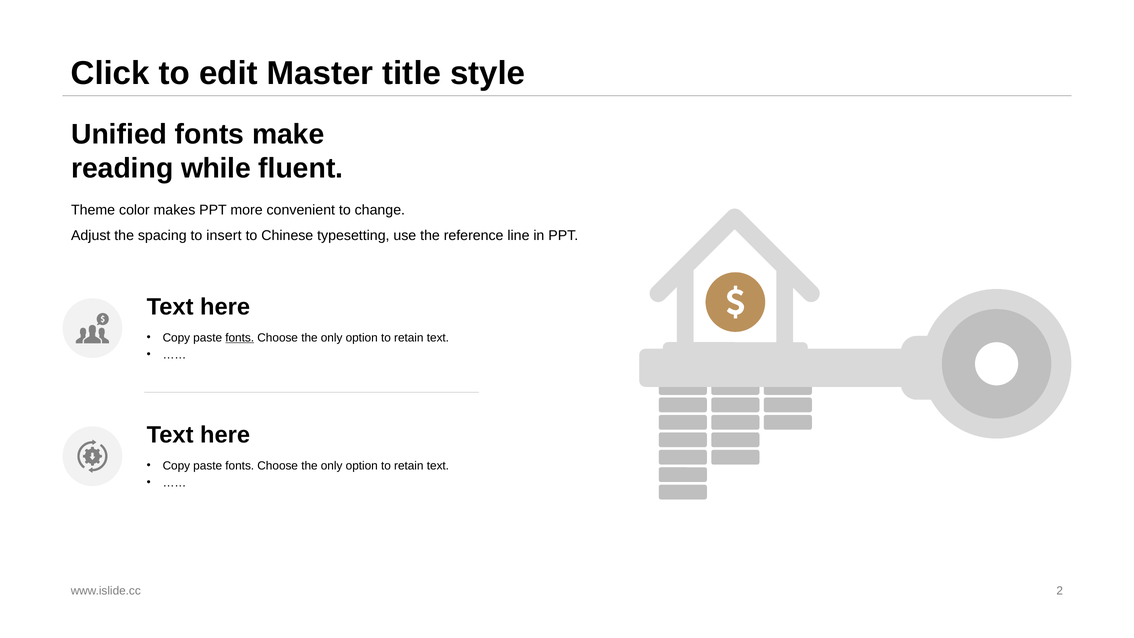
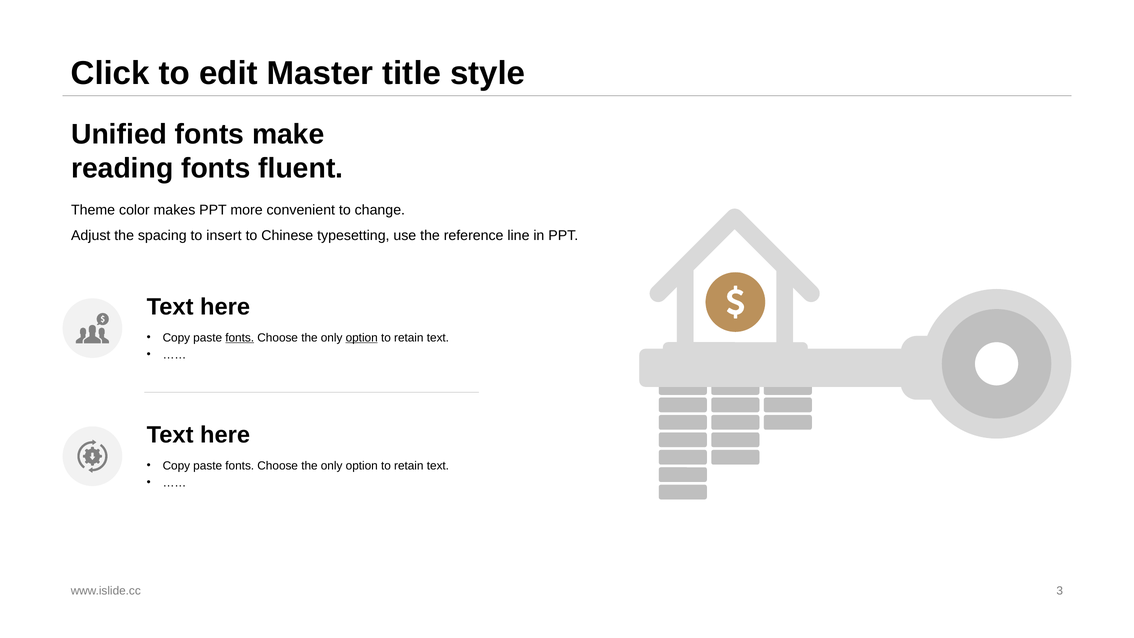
reading while: while -> fonts (216, 169)
option underline: none -> present (362, 338)
2: 2 -> 3 (1060, 591)
